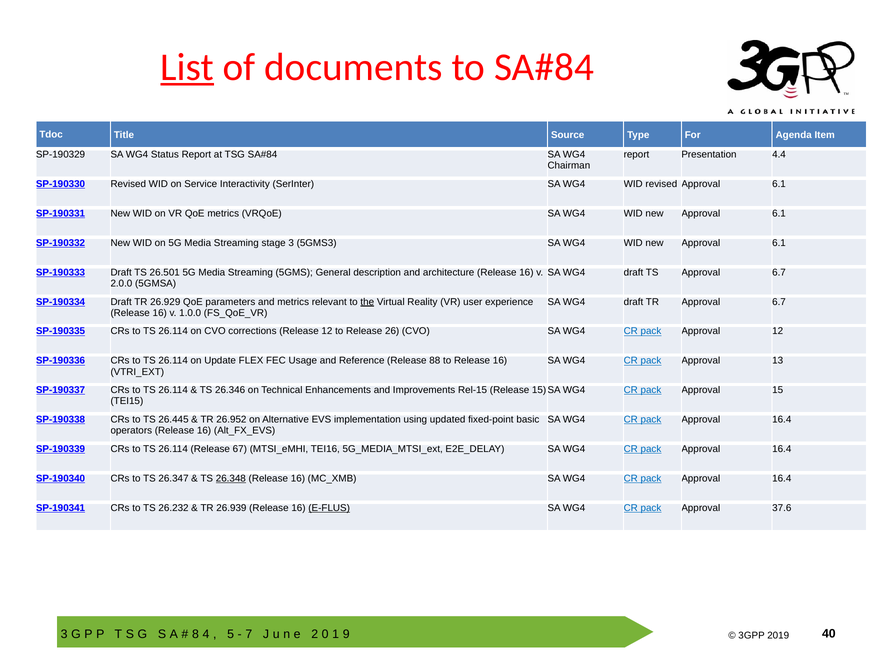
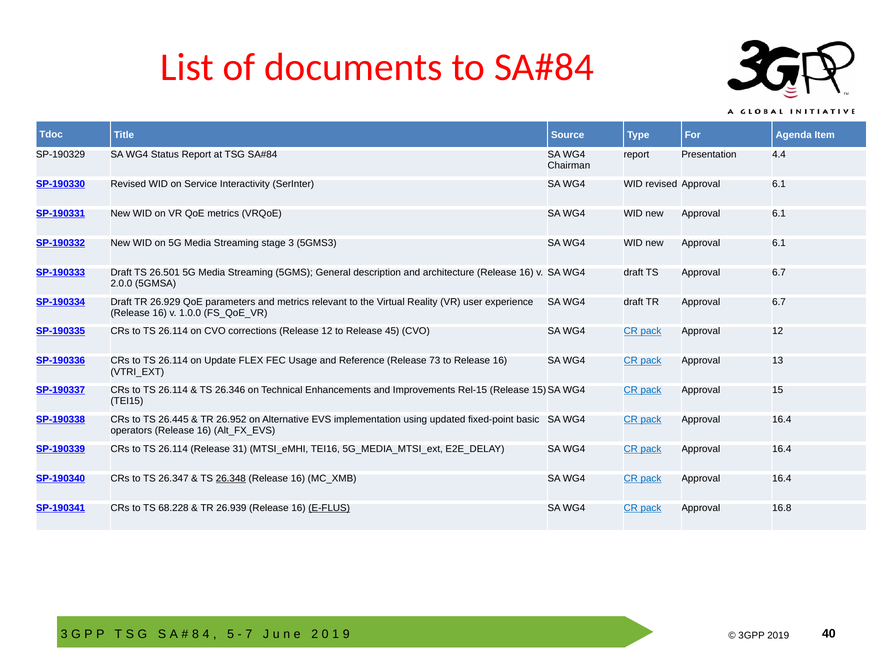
List underline: present -> none (187, 67)
the underline: present -> none (367, 302)
26: 26 -> 45 (392, 331)
88: 88 -> 73 (435, 361)
67: 67 -> 31 (240, 449)
26.232: 26.232 -> 68.228 (174, 508)
37.6: 37.6 -> 16.8 (782, 508)
